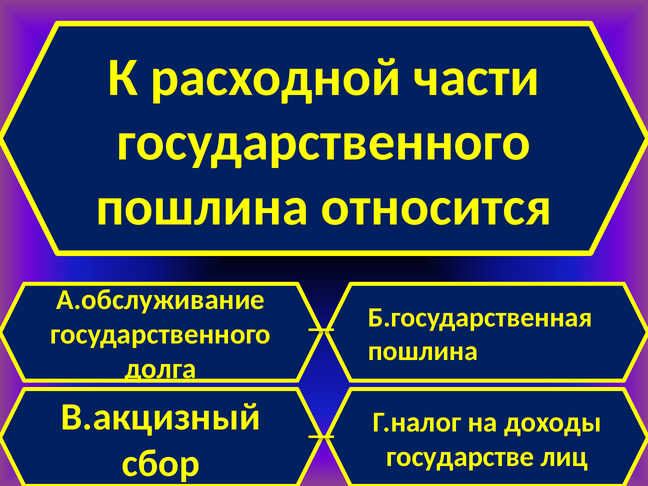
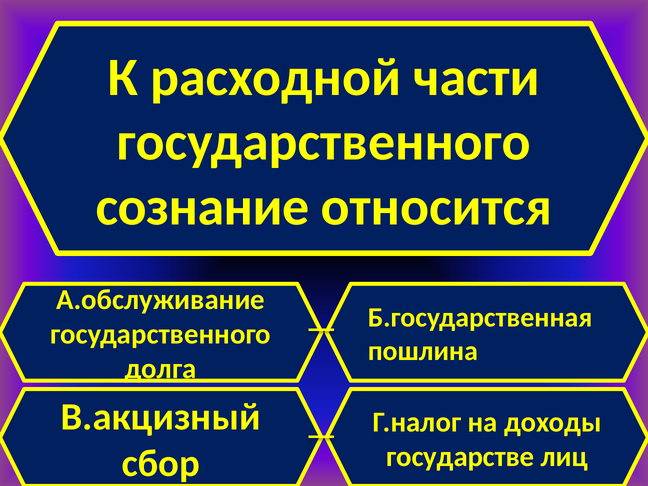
пошлина: пошлина -> сознание (202, 207)
